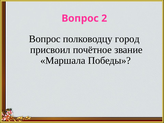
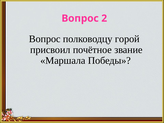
город: город -> горой (127, 39)
